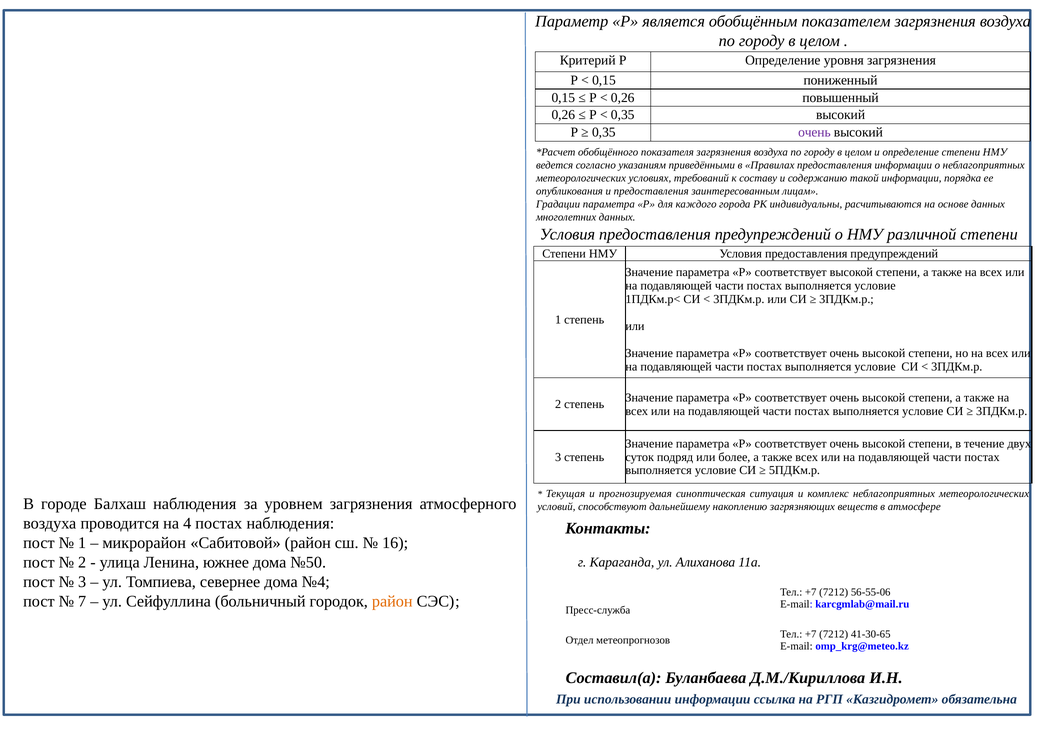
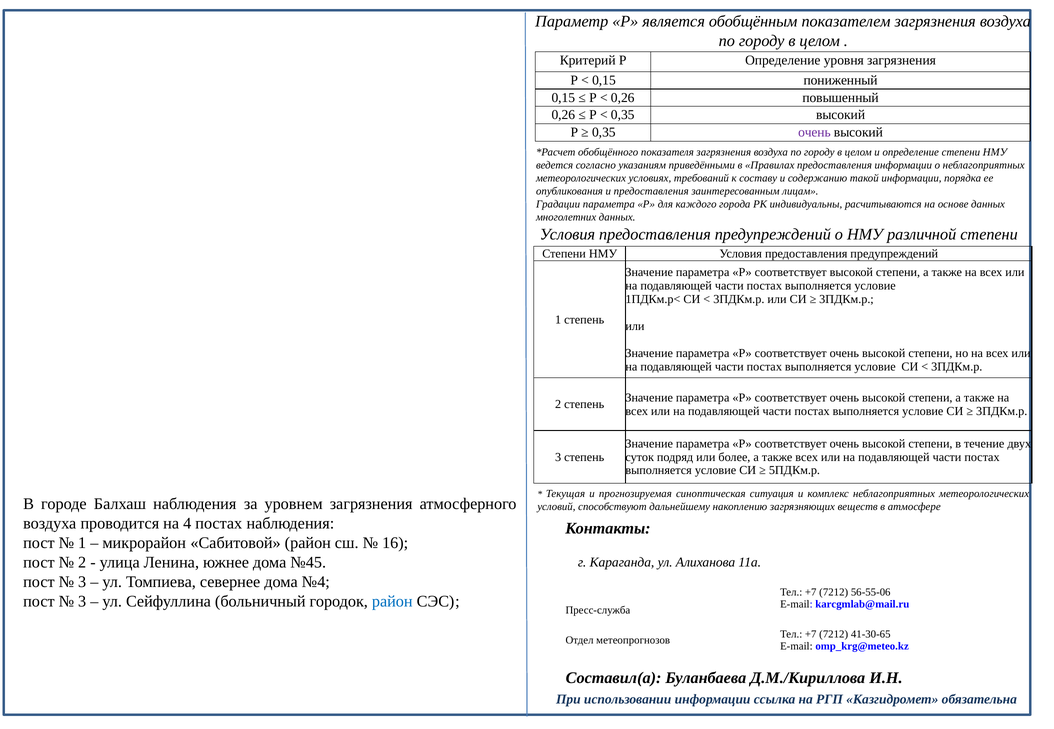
№50: №50 -> №45 (308, 563)
7: 7 -> 3 (82, 602)
район colour: orange -> blue (392, 602)
